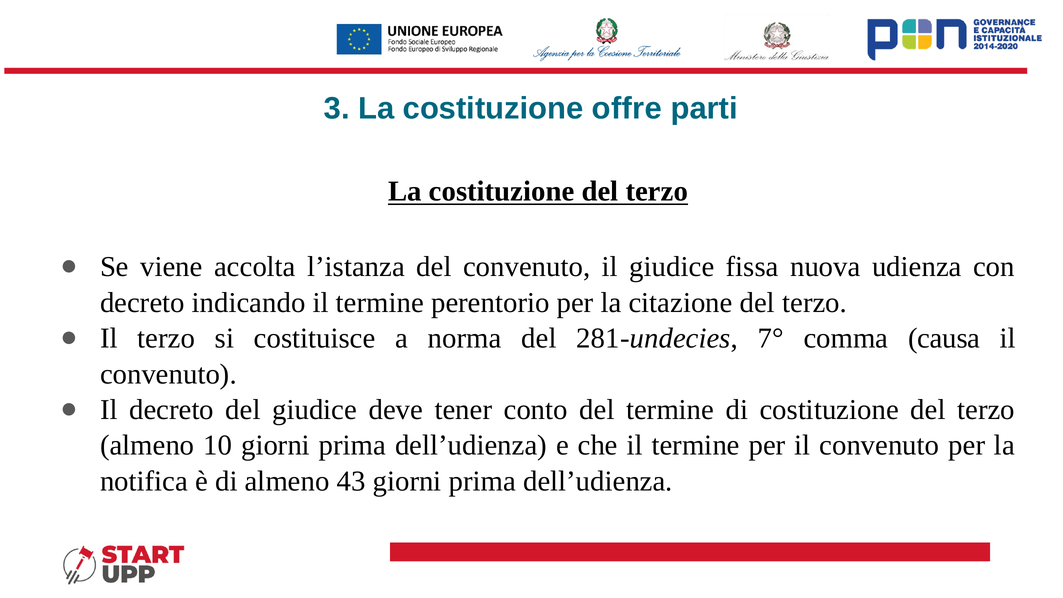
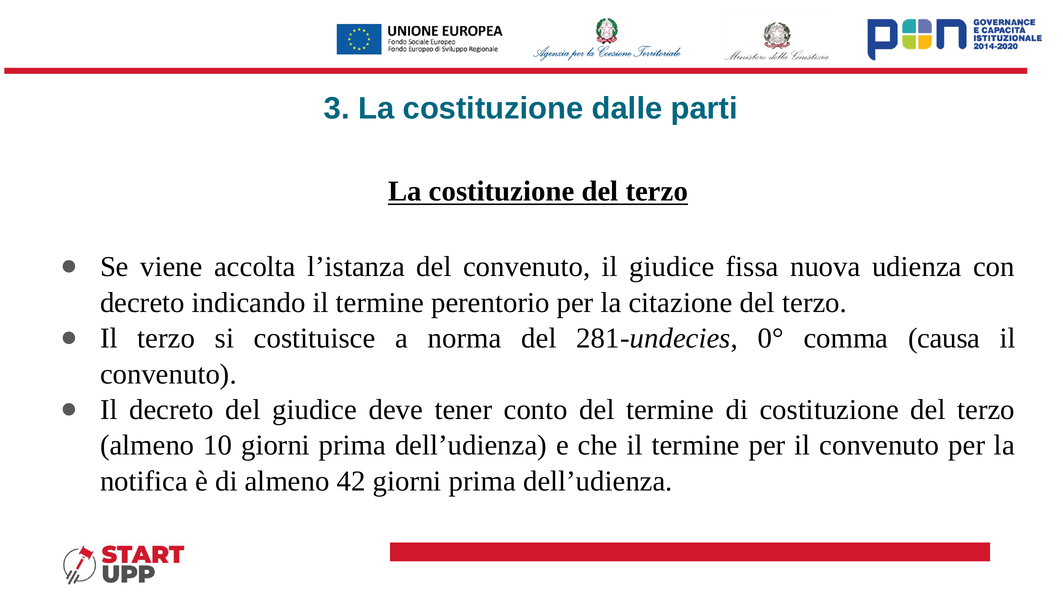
offre: offre -> dalle (627, 108)
7°: 7° -> 0° (771, 338)
43: 43 -> 42 (351, 481)
